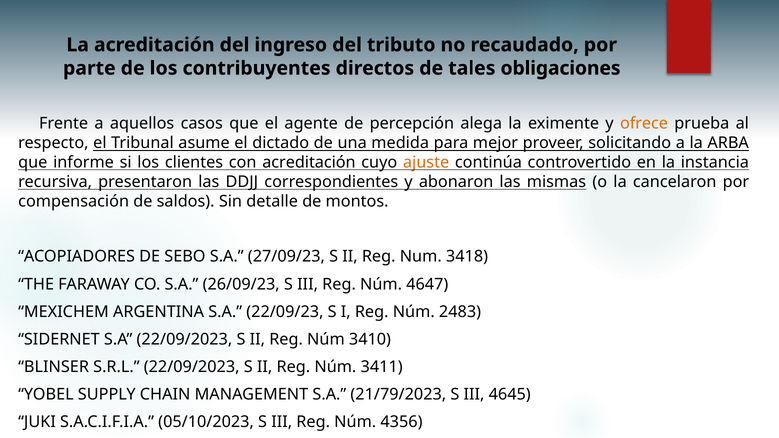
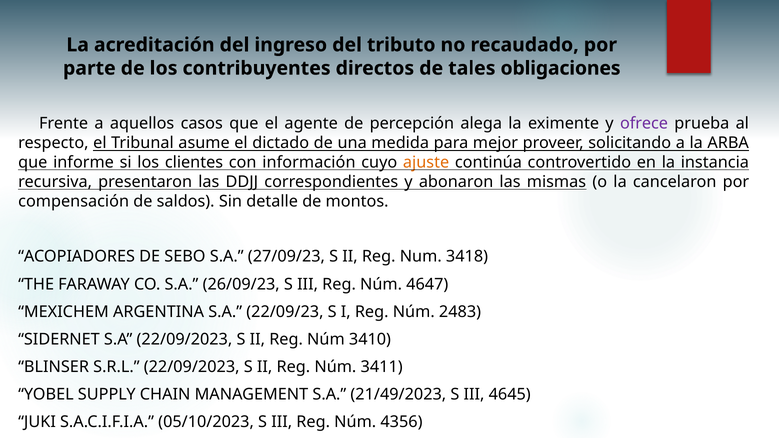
ofrece colour: orange -> purple (644, 124)
con acreditación: acreditación -> información (309, 163)
21/79/2023: 21/79/2023 -> 21/49/2023 (398, 395)
